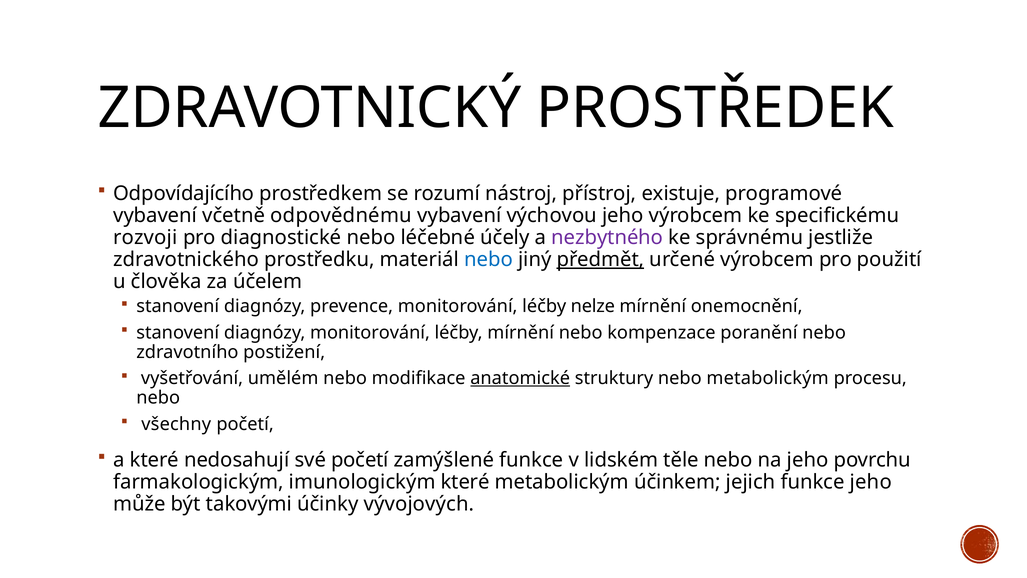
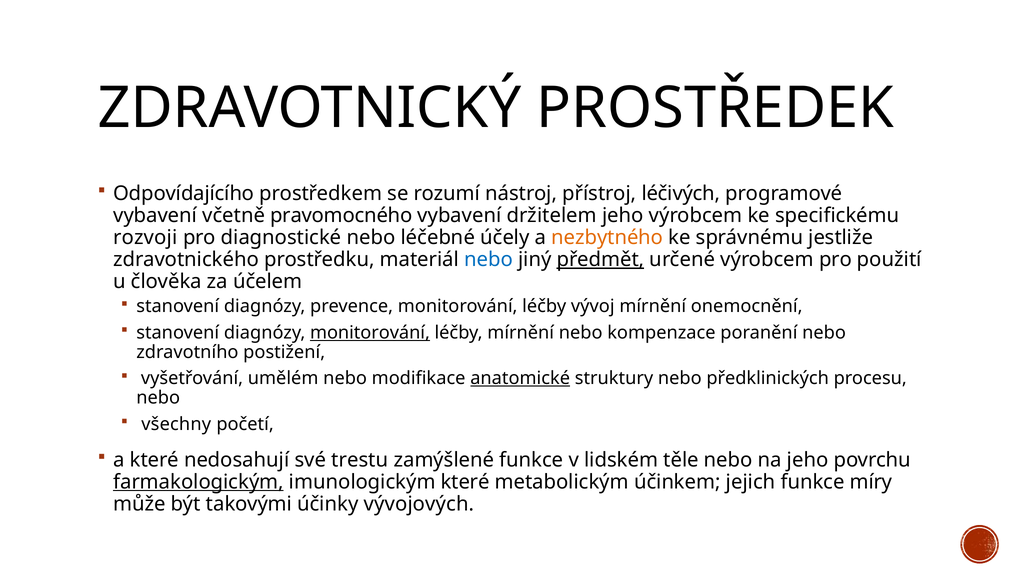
existuje: existuje -> léčivých (681, 193)
odpovědnému: odpovědnému -> pravomocného (341, 215)
výchovou: výchovou -> držitelem (552, 215)
nezbytného colour: purple -> orange (607, 237)
nelze: nelze -> vývoj (593, 306)
monitorování underline: none -> present (370, 332)
nebo metabolickým: metabolickým -> předklinických (768, 378)
své početí: početí -> trestu (360, 460)
farmakologickým underline: none -> present (198, 482)
funkce jeho: jeho -> míry (871, 482)
